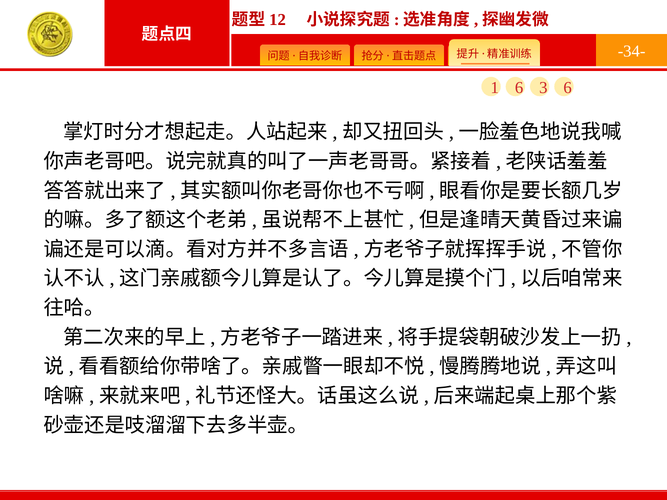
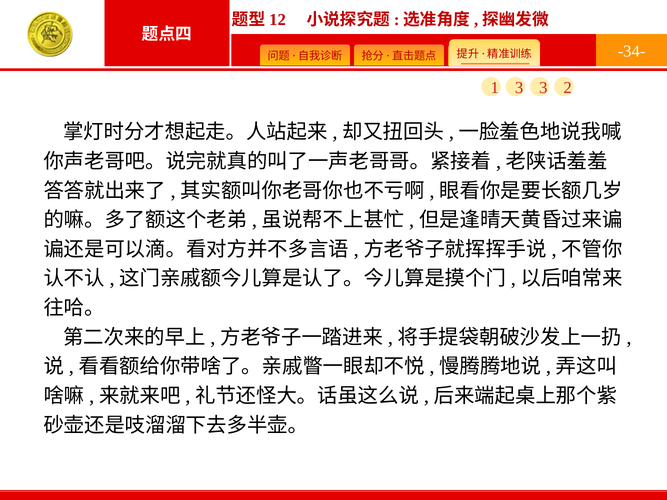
1 6: 6 -> 3 (519, 88)
3 6: 6 -> 2 (568, 88)
